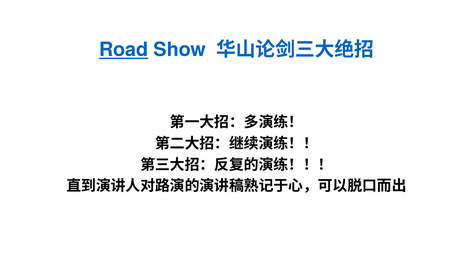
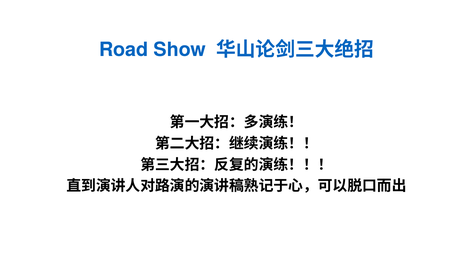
Road underline: present -> none (124, 50)
